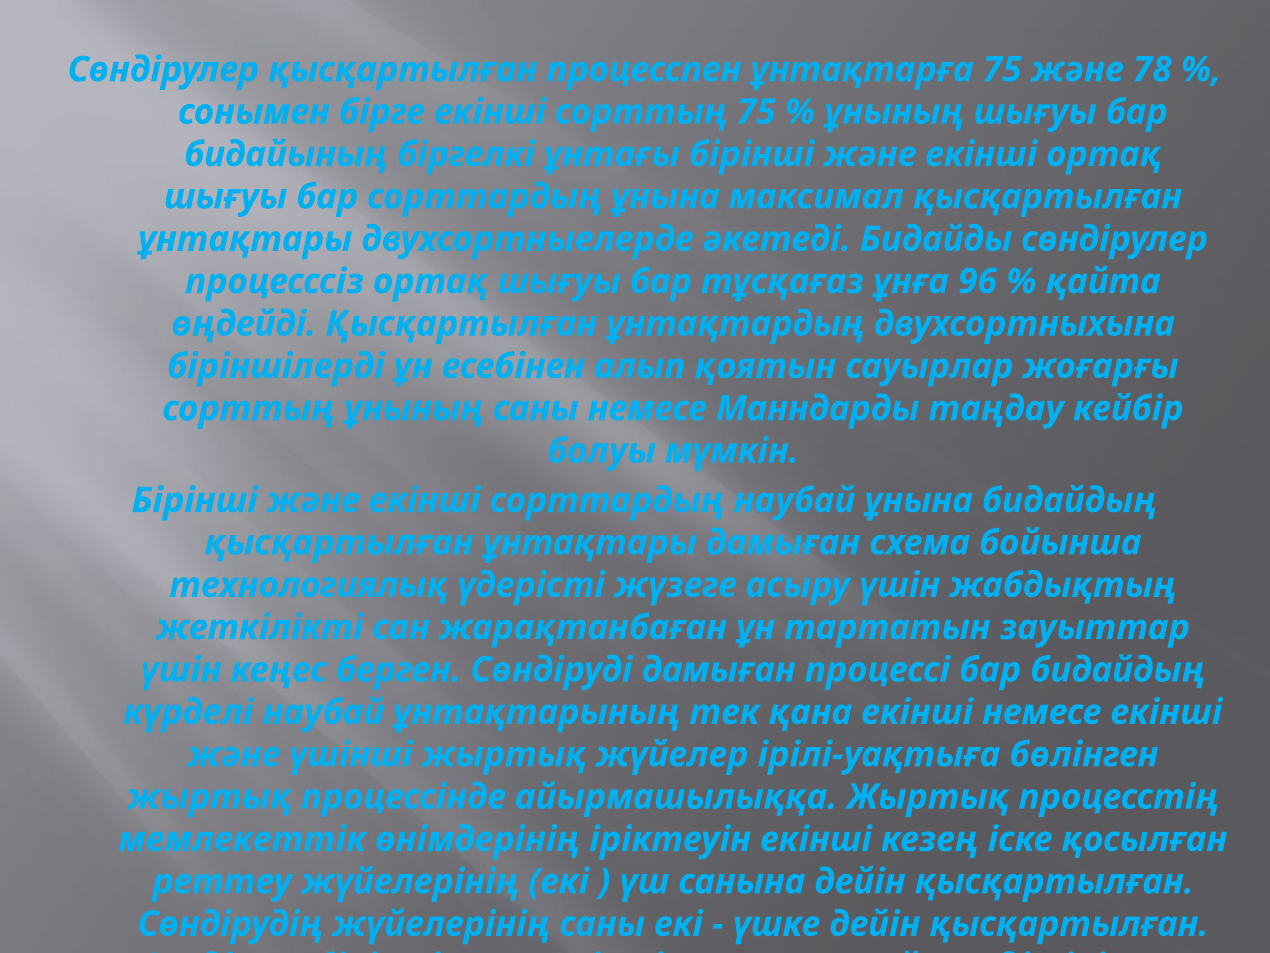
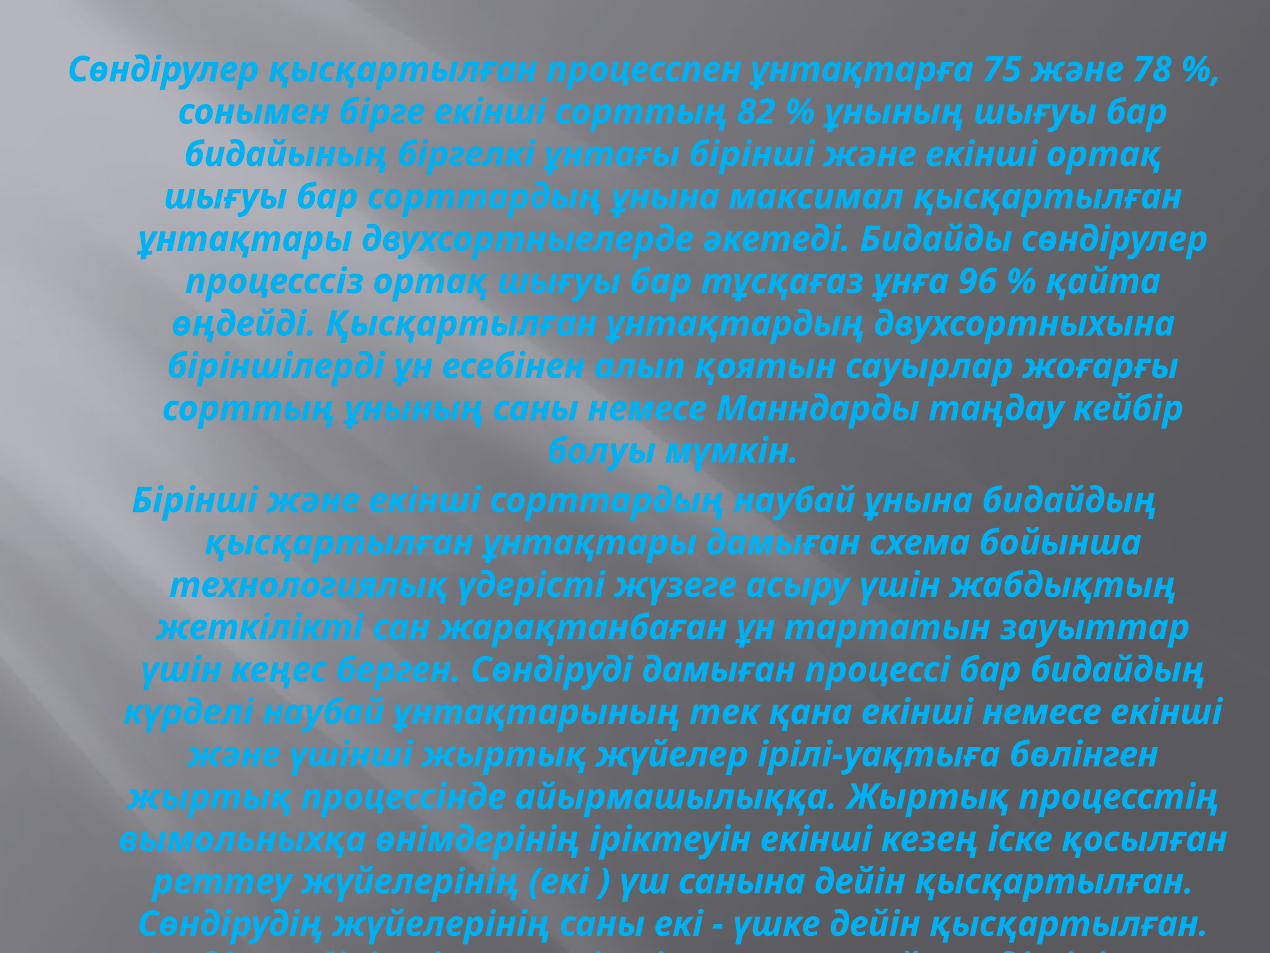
сорттың 75: 75 -> 82 (756, 112)
мемлекеттiк: мемлекеттiк -> вымольныхқа (242, 839)
